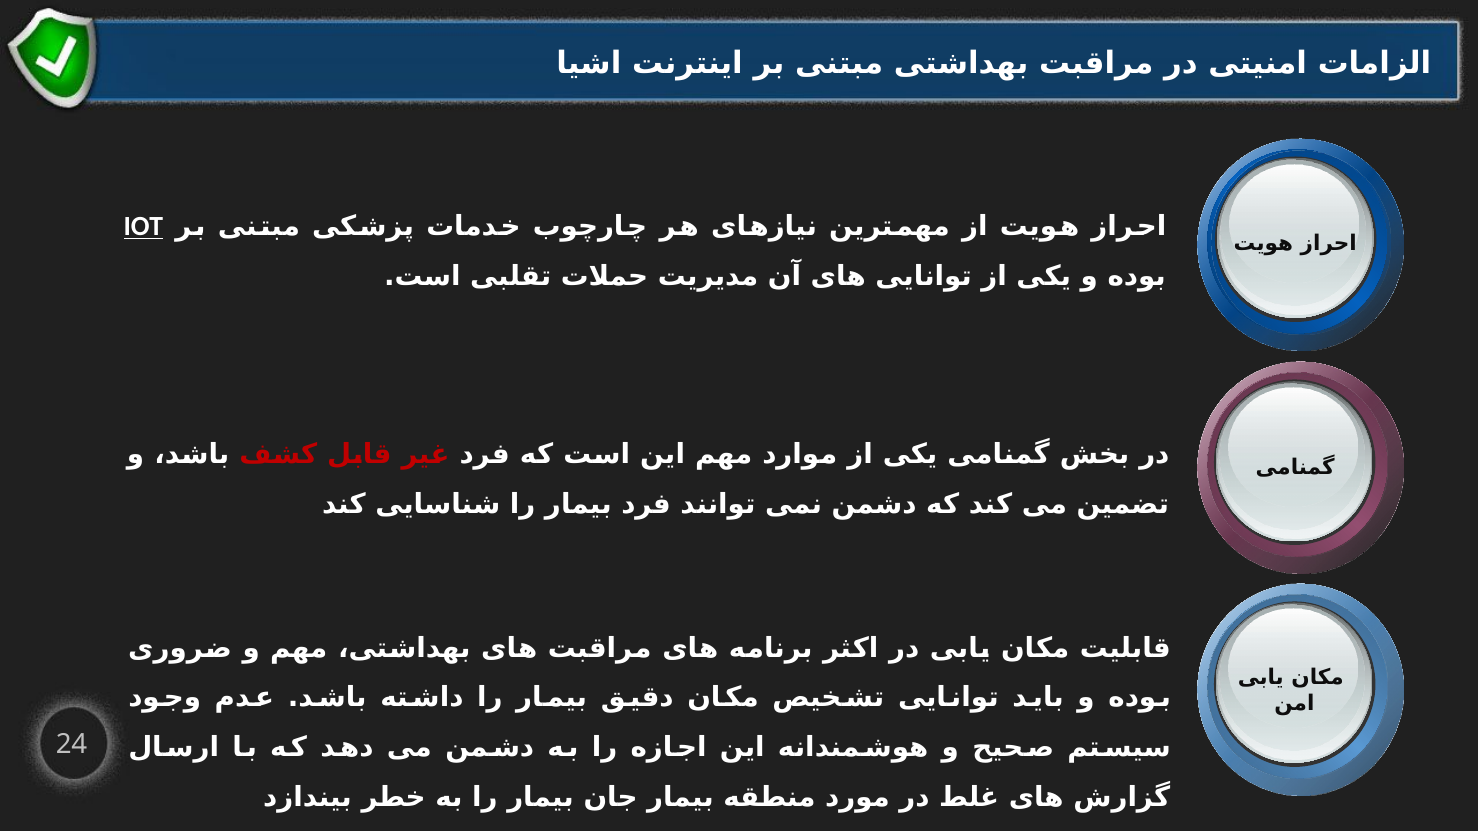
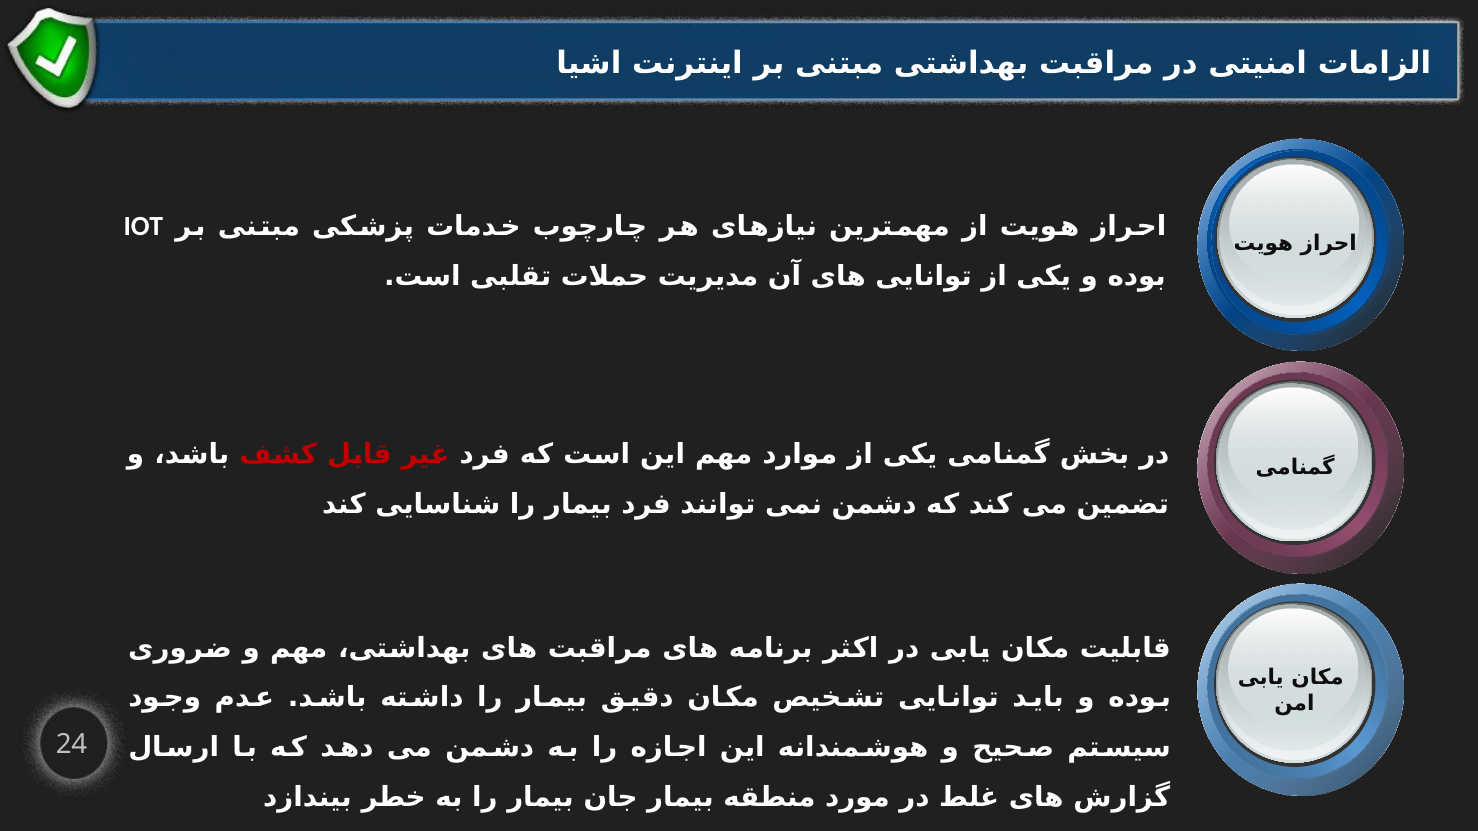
IOT underline: present -> none (143, 227)
